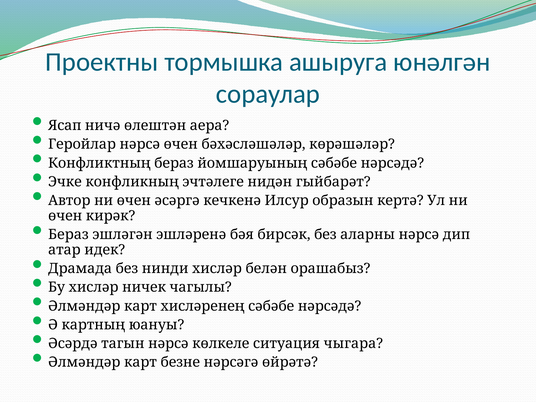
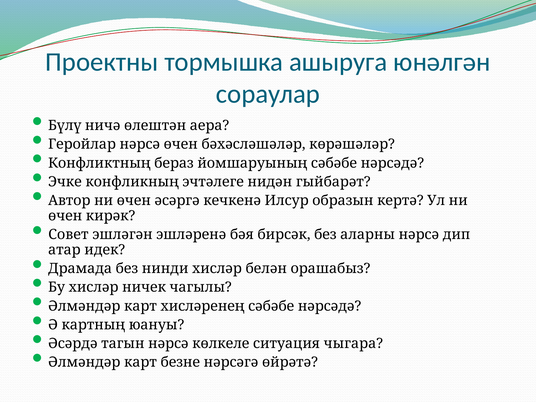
Ясап: Ясап -> Бүлү (65, 126)
Бераз: Бераз -> Совет (68, 235)
